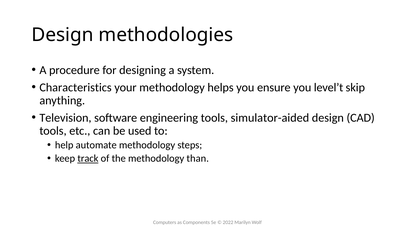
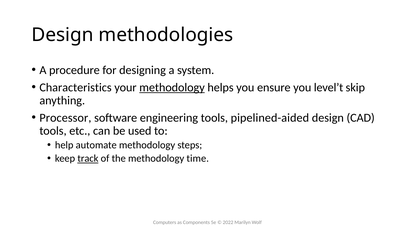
methodology underline: none -> present (172, 88)
Television: Television -> Processor (65, 118)
simulator-aided: simulator-aided -> pipelined-aided (270, 118)
than: than -> time (198, 159)
